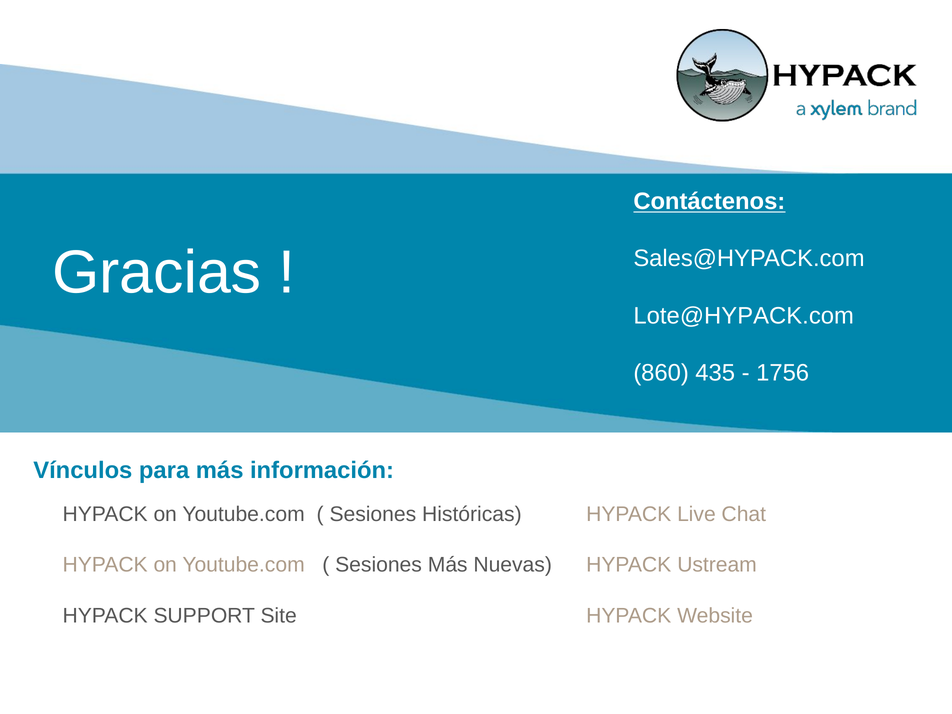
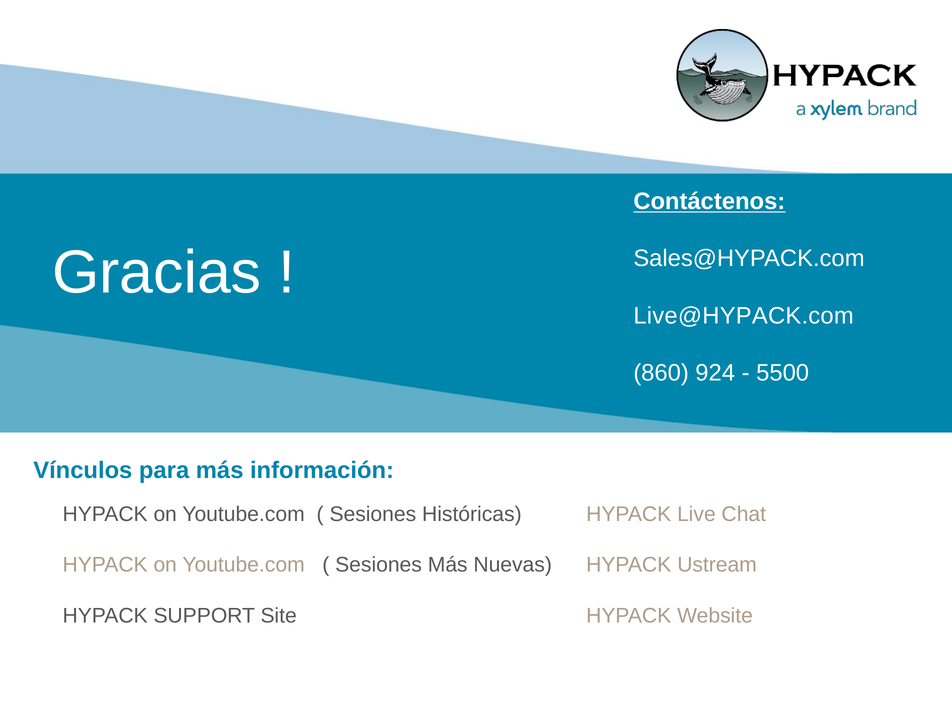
Lote@HYPACK.com: Lote@HYPACK.com -> Live@HYPACK.com (744, 316)
435: 435 -> 924 (715, 373)
1756: 1756 -> 5500 (783, 373)
